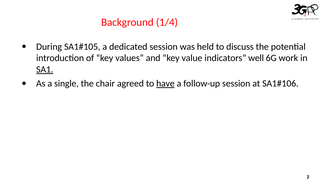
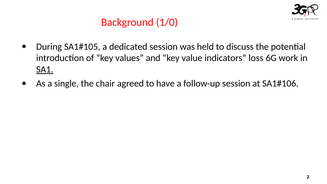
1/4: 1/4 -> 1/0 (167, 22)
well: well -> loss (256, 58)
have underline: present -> none (165, 84)
